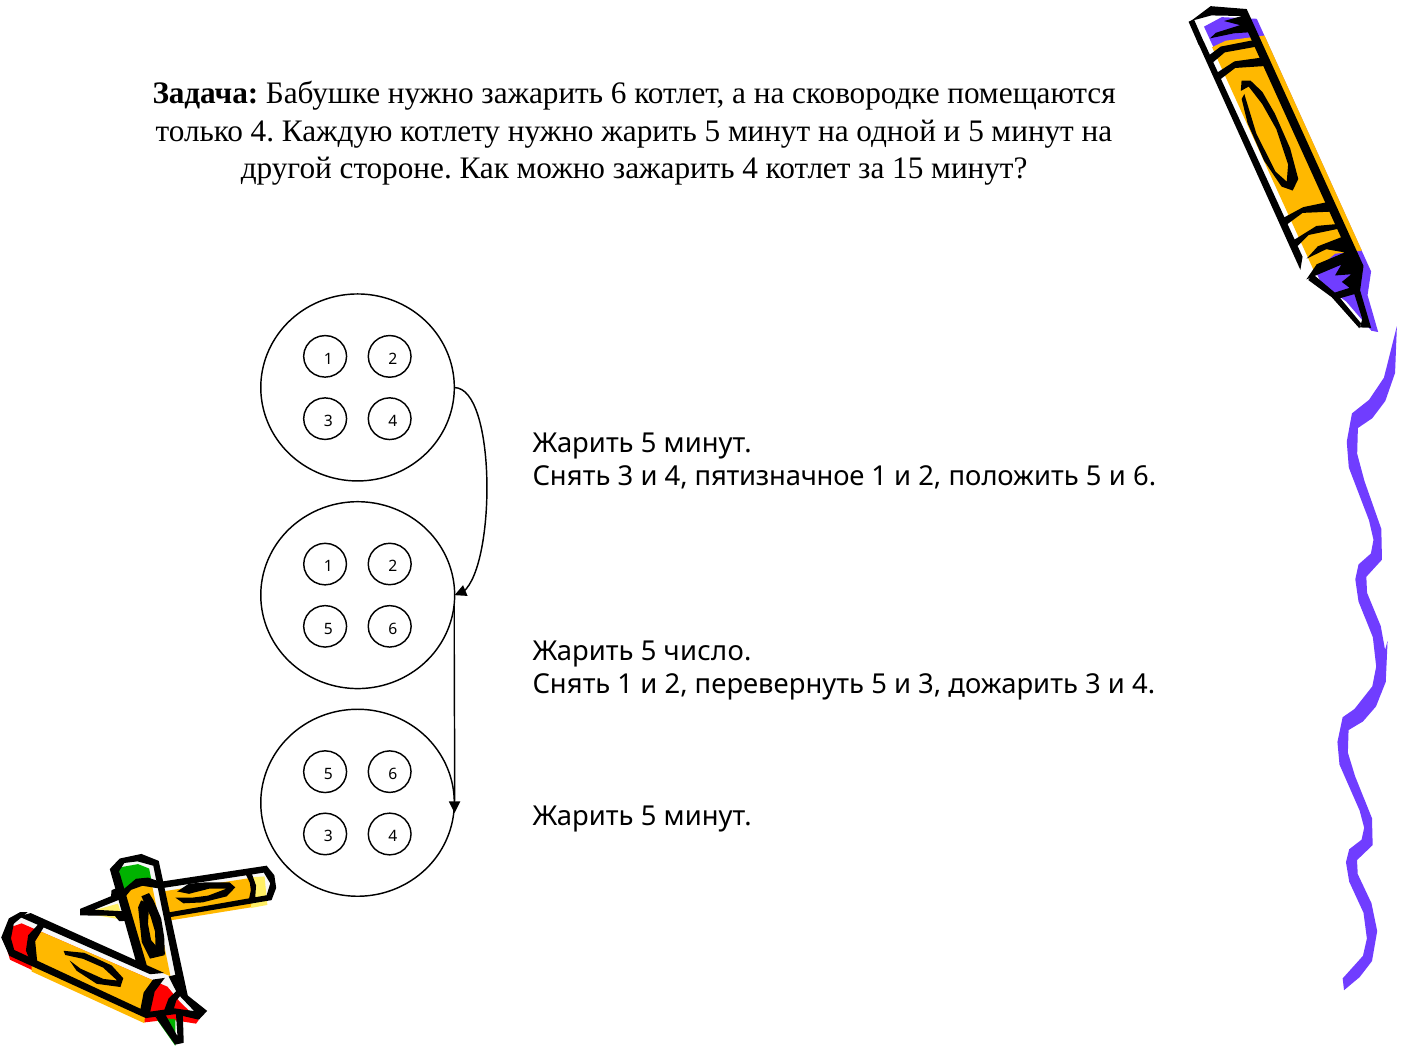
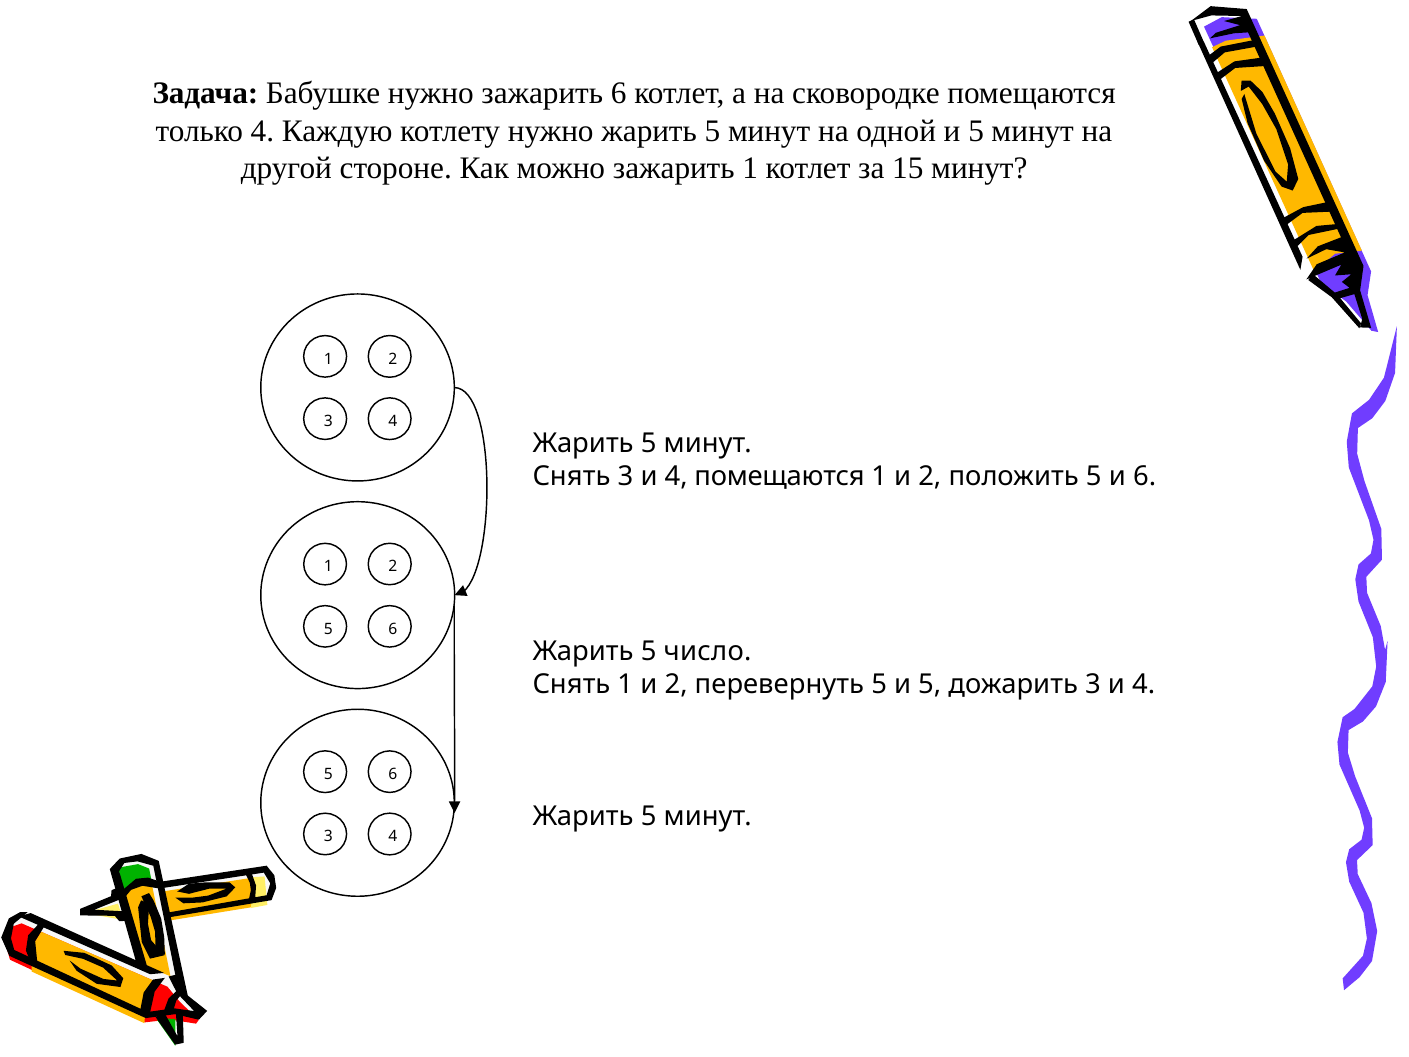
зажарить 4: 4 -> 1 (750, 169)
4 пятизначное: пятизначное -> помещаются (780, 477)
5 и 3: 3 -> 5 (930, 684)
